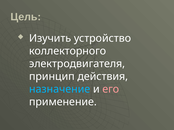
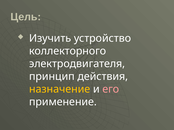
назначение colour: light blue -> yellow (60, 89)
